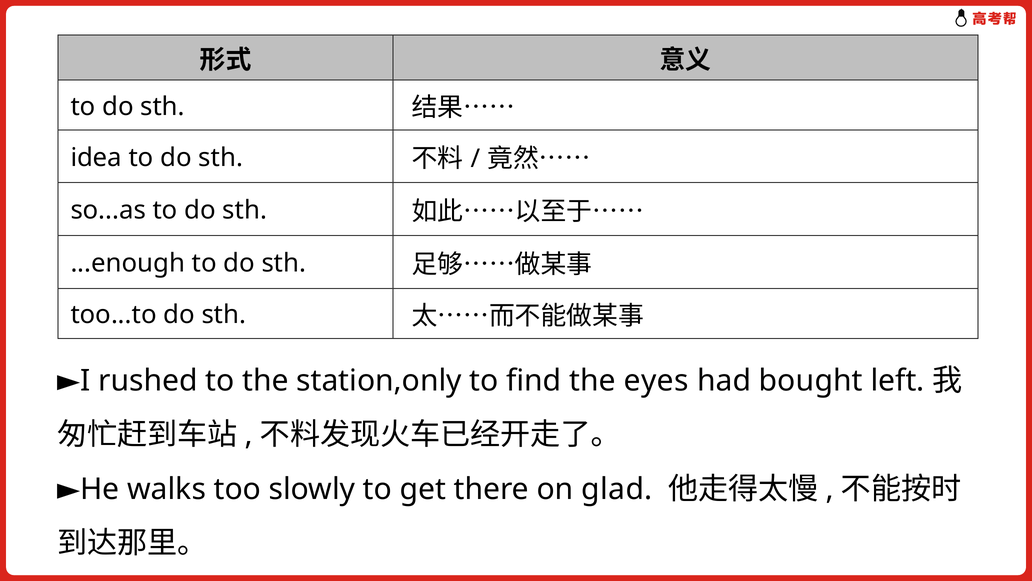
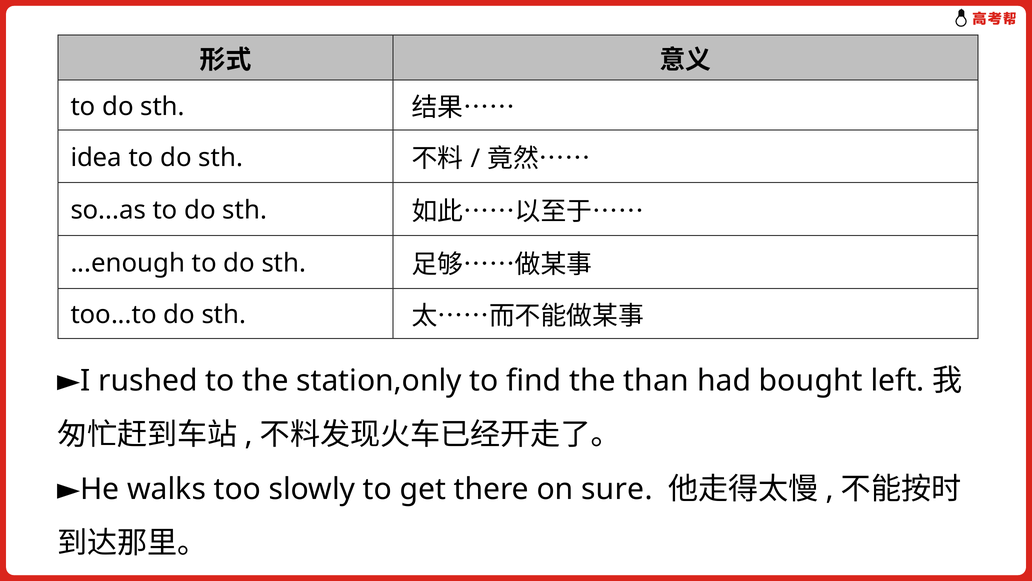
eyes: eyes -> than (656, 380)
glad: glad -> sure (617, 489)
